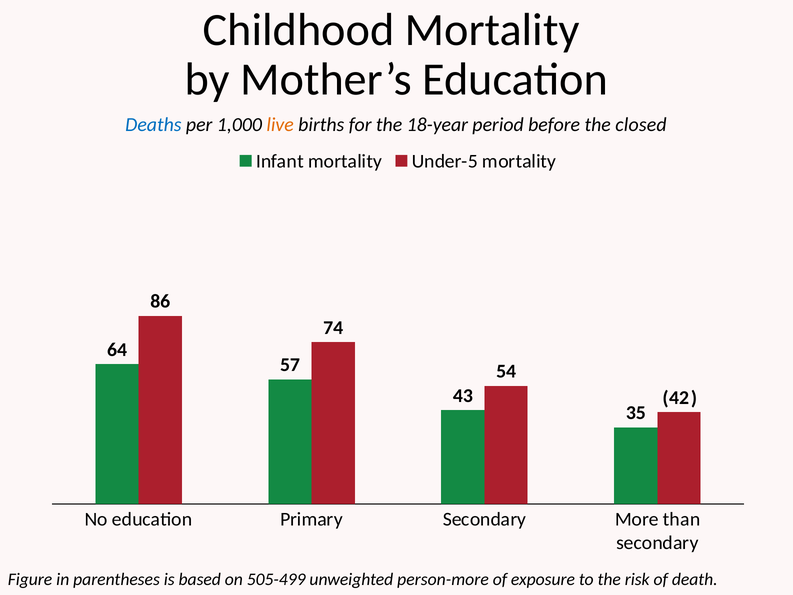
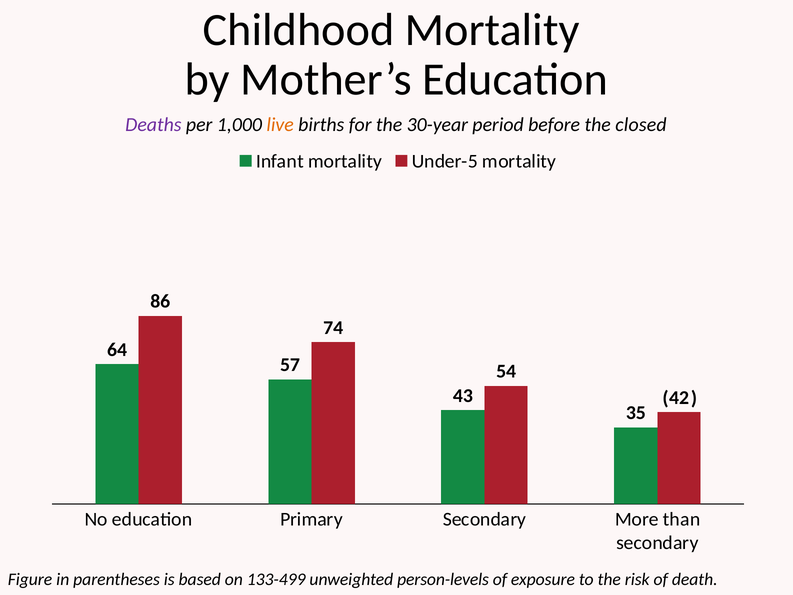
Deaths colour: blue -> purple (153, 124)
18-year: 18-year -> 30-year (437, 124)
505-499: 505-499 -> 133-499 (276, 579)
person-more: person-more -> person-levels (443, 579)
